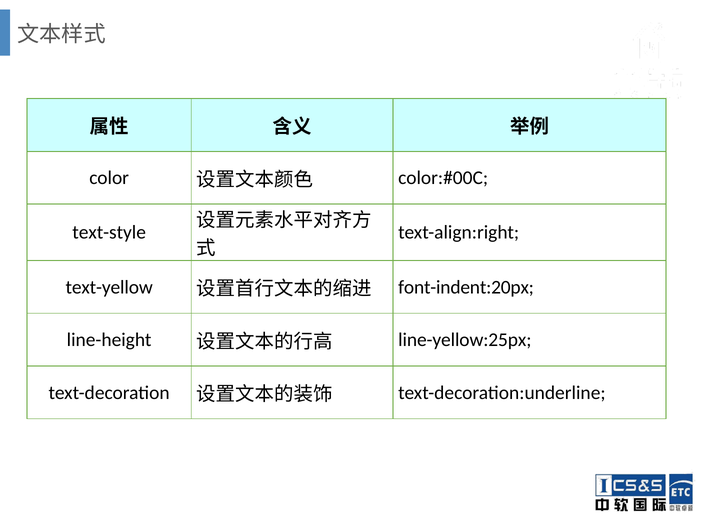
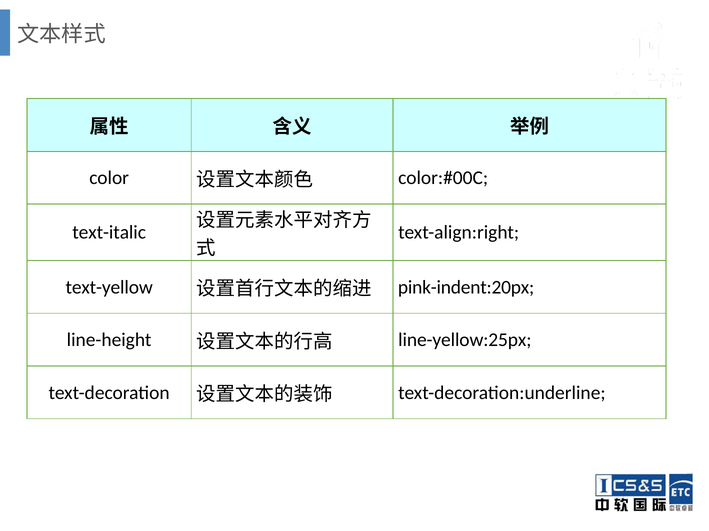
text-style: text-style -> text-italic (109, 233)
font-indent:20px: font-indent:20px -> pink-indent:20px (466, 287)
